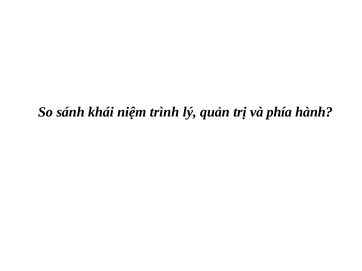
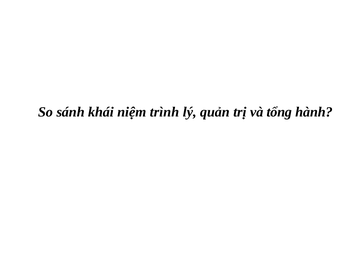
phía: phía -> tổng (279, 112)
